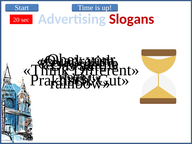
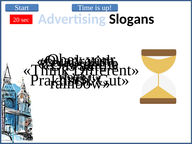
Slogans colour: red -> black (132, 19)
